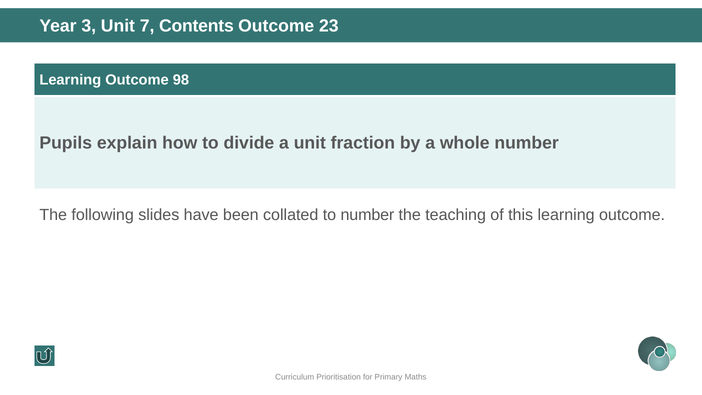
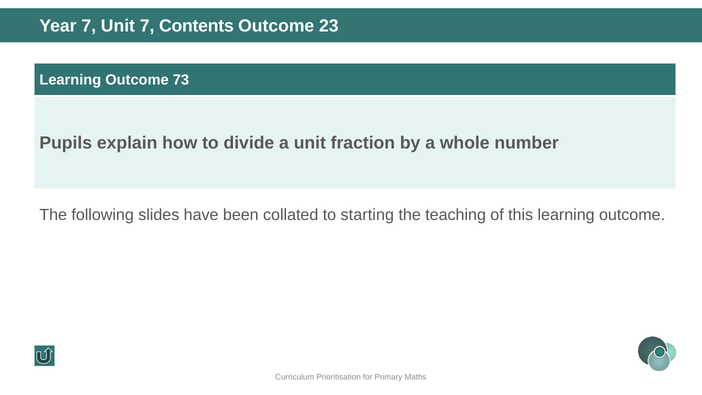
Year 3: 3 -> 7 (89, 26)
98: 98 -> 73 (181, 80)
to number: number -> starting (367, 215)
